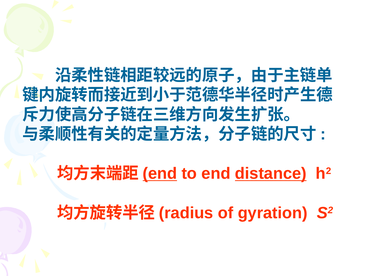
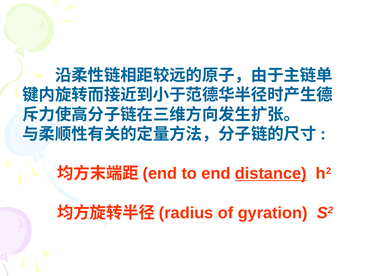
end underline: present -> none (160, 173)
